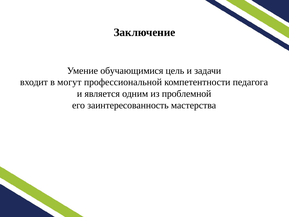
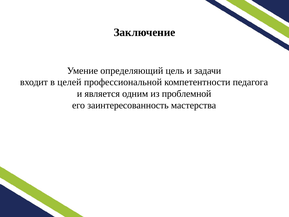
обучающимися: обучающимися -> определяющий (132, 71)
могут: могут -> целей (69, 82)
